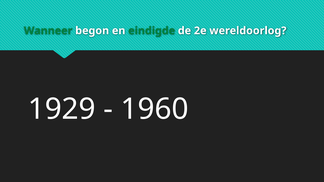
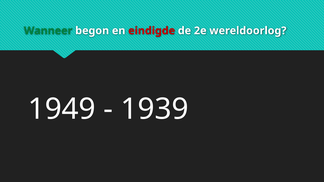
eindigde colour: green -> red (152, 31)
1929: 1929 -> 1949 (62, 109)
1960: 1960 -> 1939 (155, 109)
